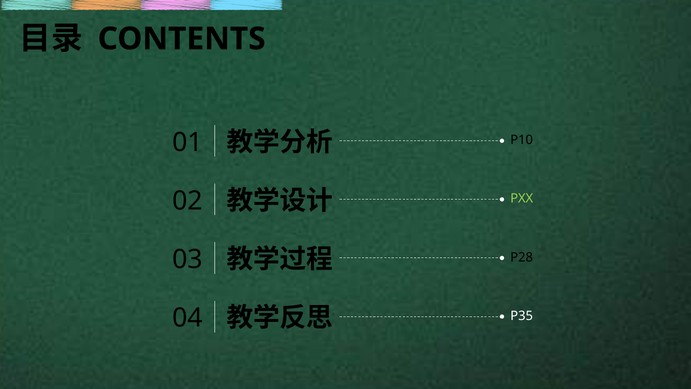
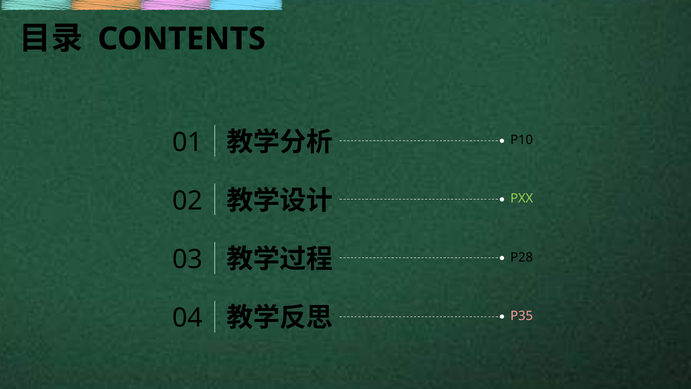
P35 colour: white -> pink (522, 316)
